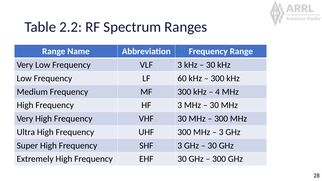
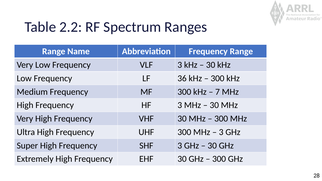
60: 60 -> 36 (182, 78)
4: 4 -> 7 (218, 92)
